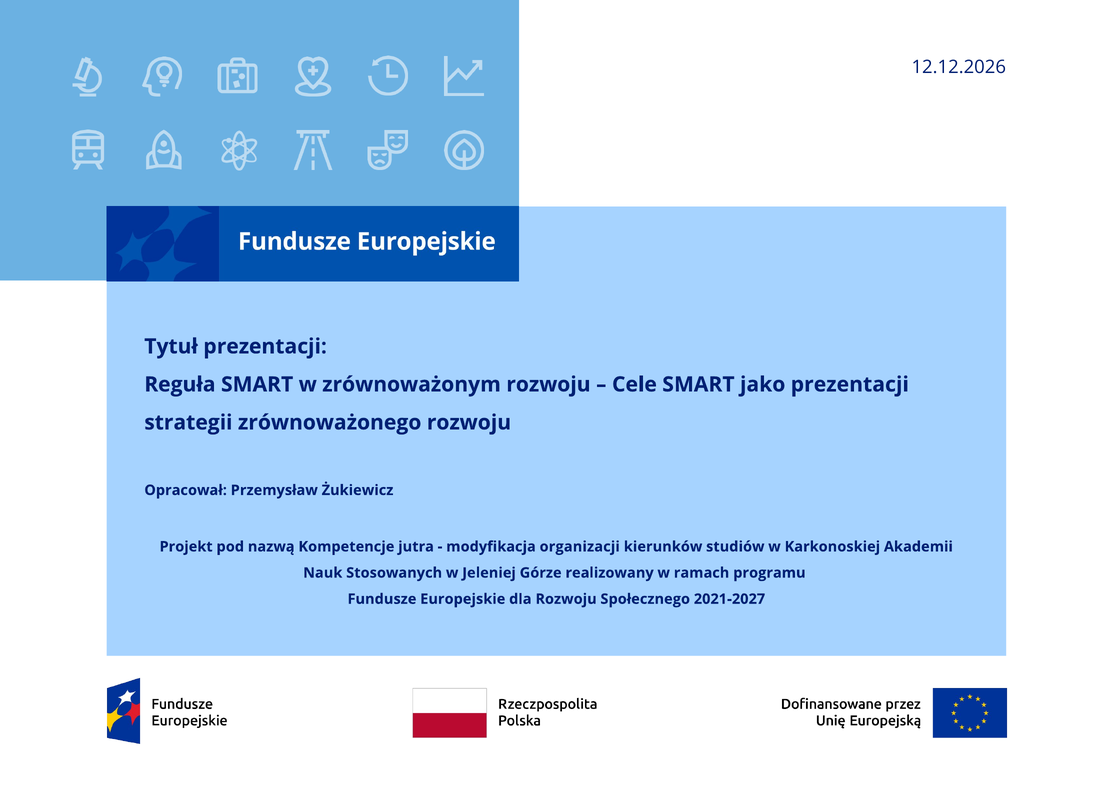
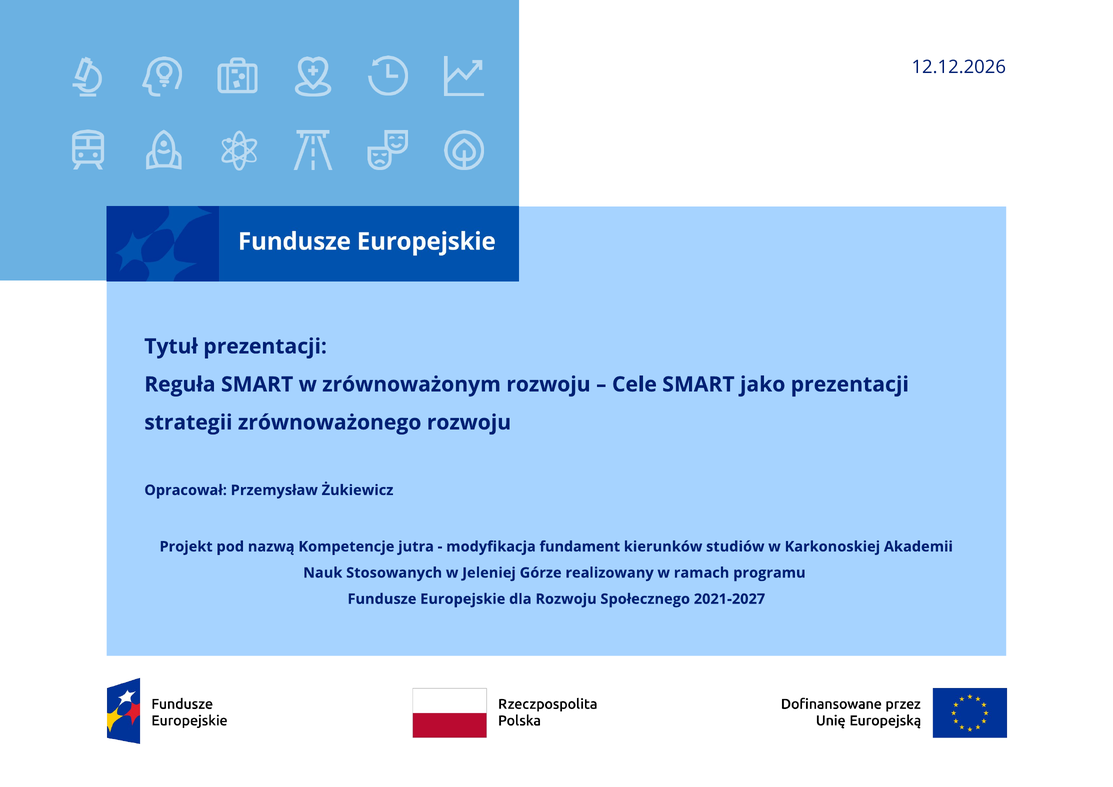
organizacji: organizacji -> fundament (580, 547)
